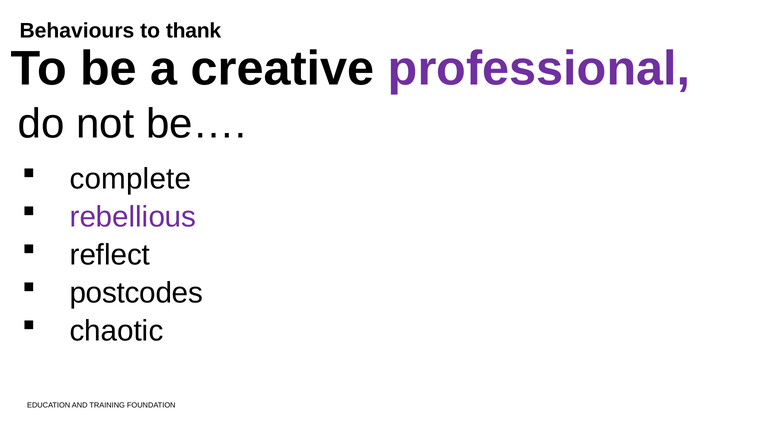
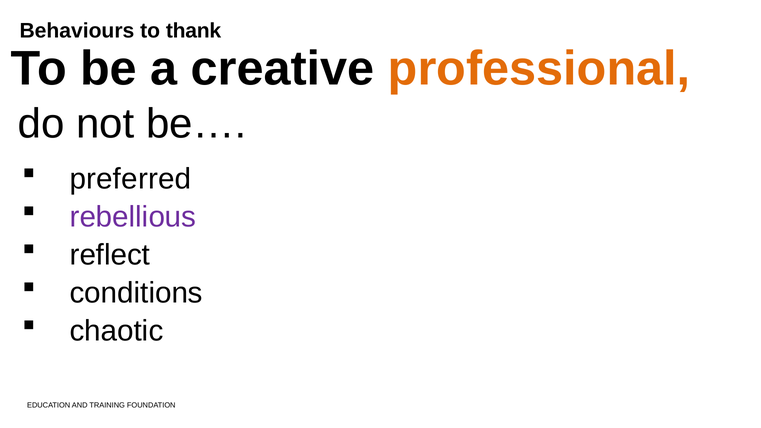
professional colour: purple -> orange (539, 69)
complete: complete -> preferred (130, 179)
postcodes: postcodes -> conditions (136, 293)
